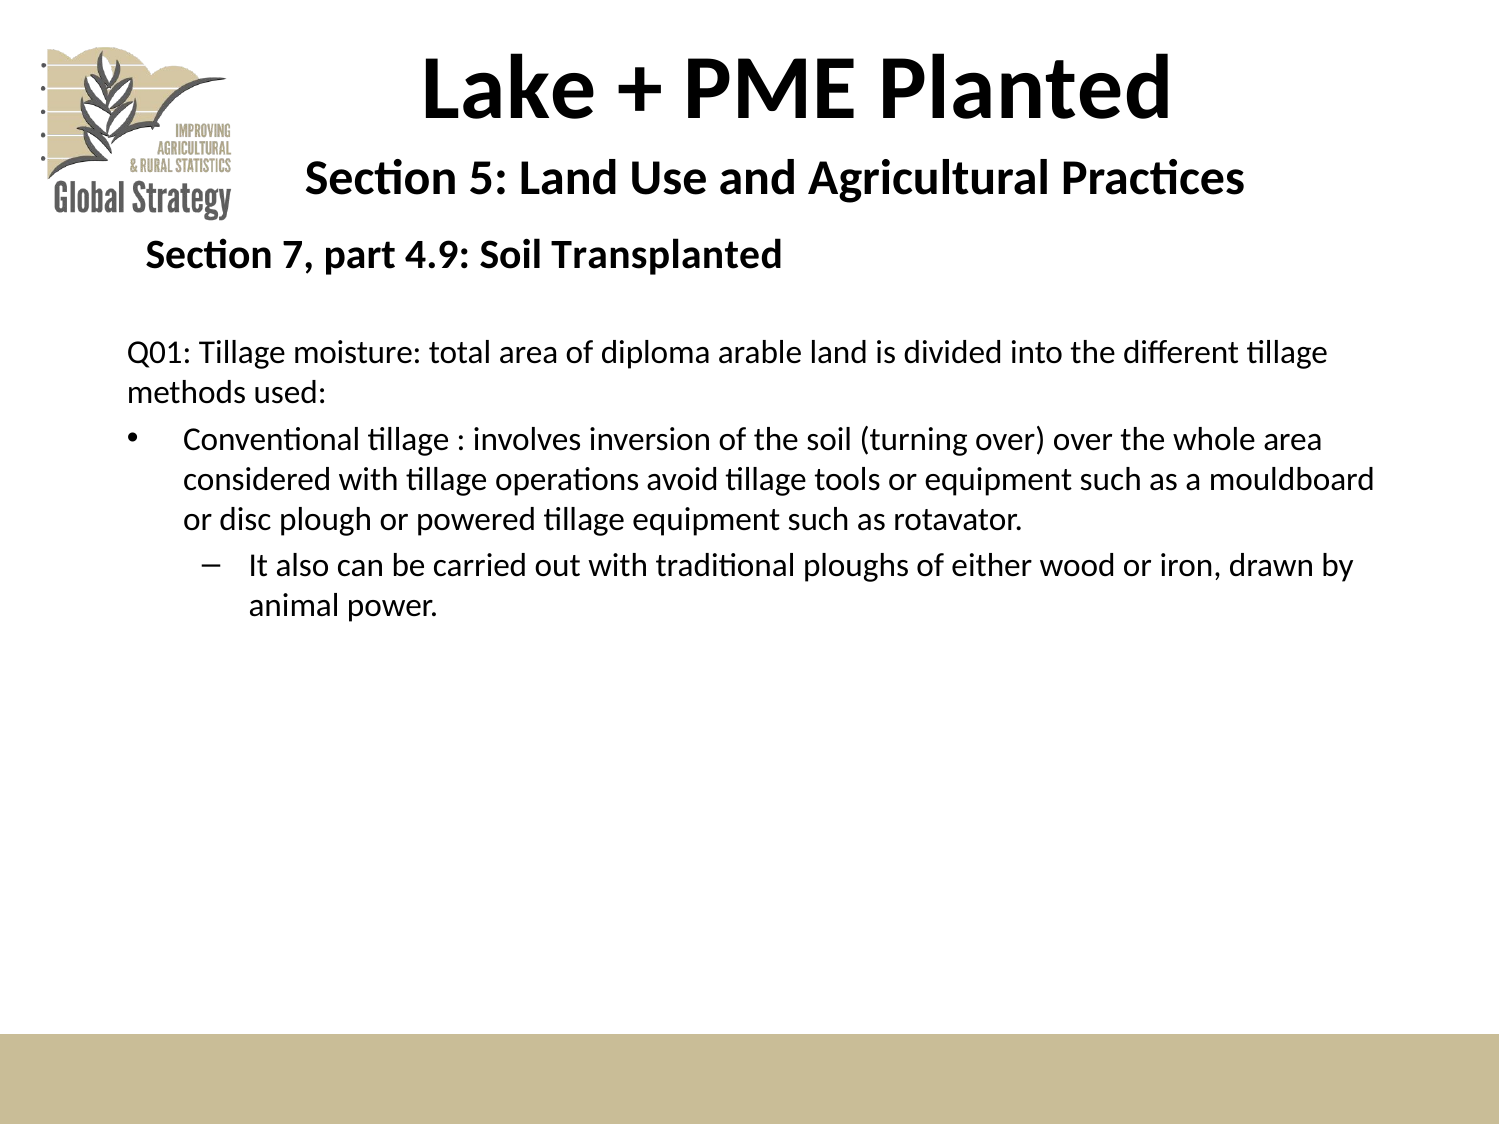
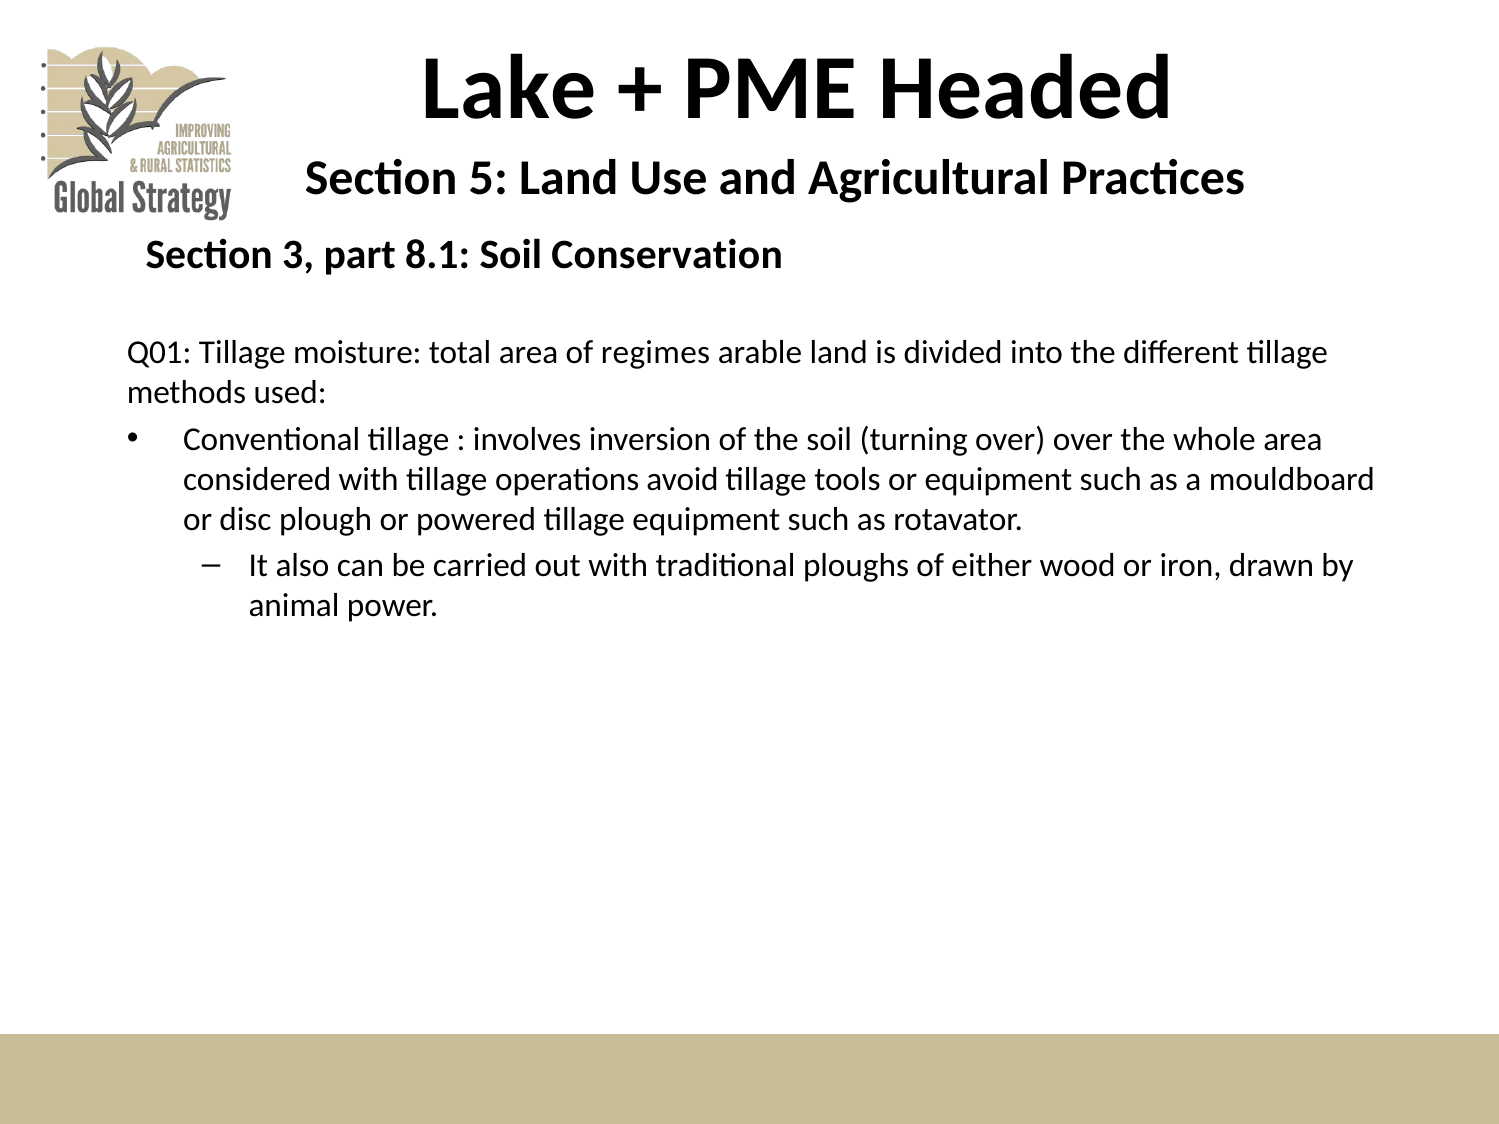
Planted: Planted -> Headed (1026, 88)
7: 7 -> 3 (298, 255)
4.9: 4.9 -> 8.1 (438, 255)
Transplanted: Transplanted -> Conservation (667, 255)
diploma: diploma -> regimes (655, 353)
